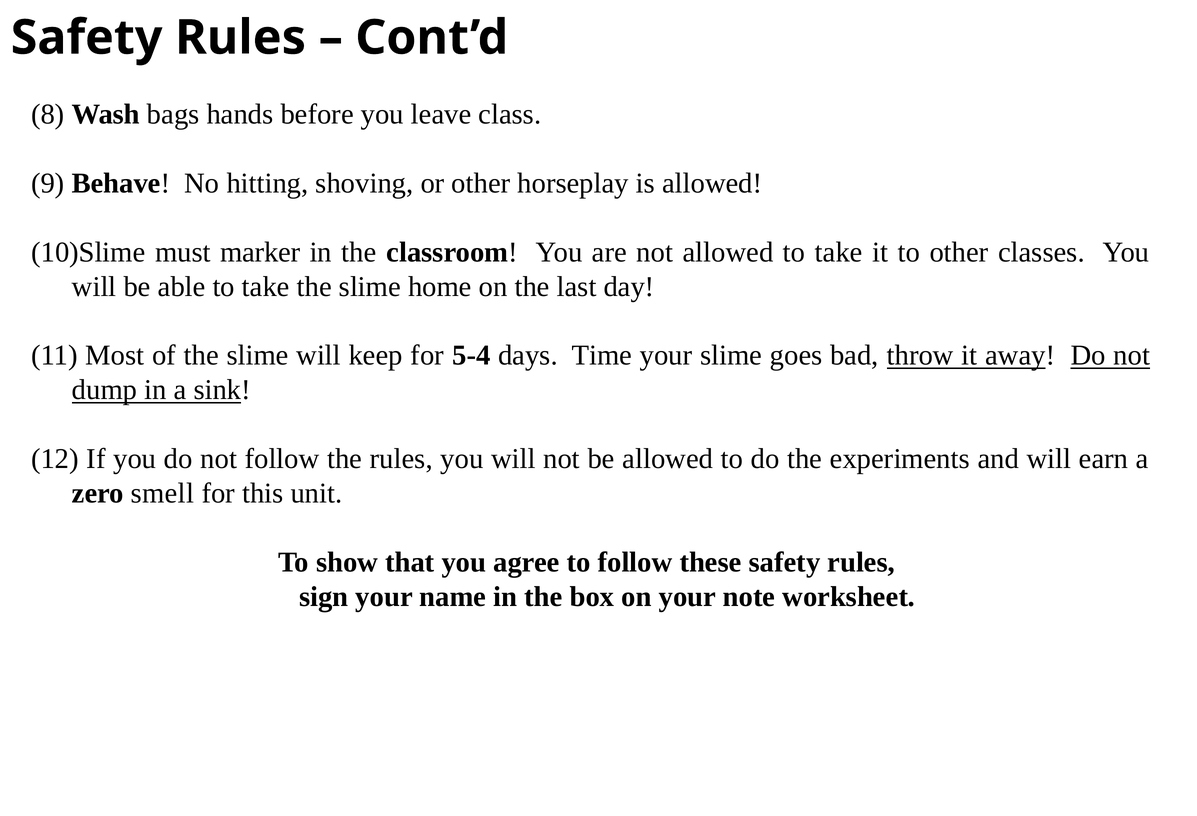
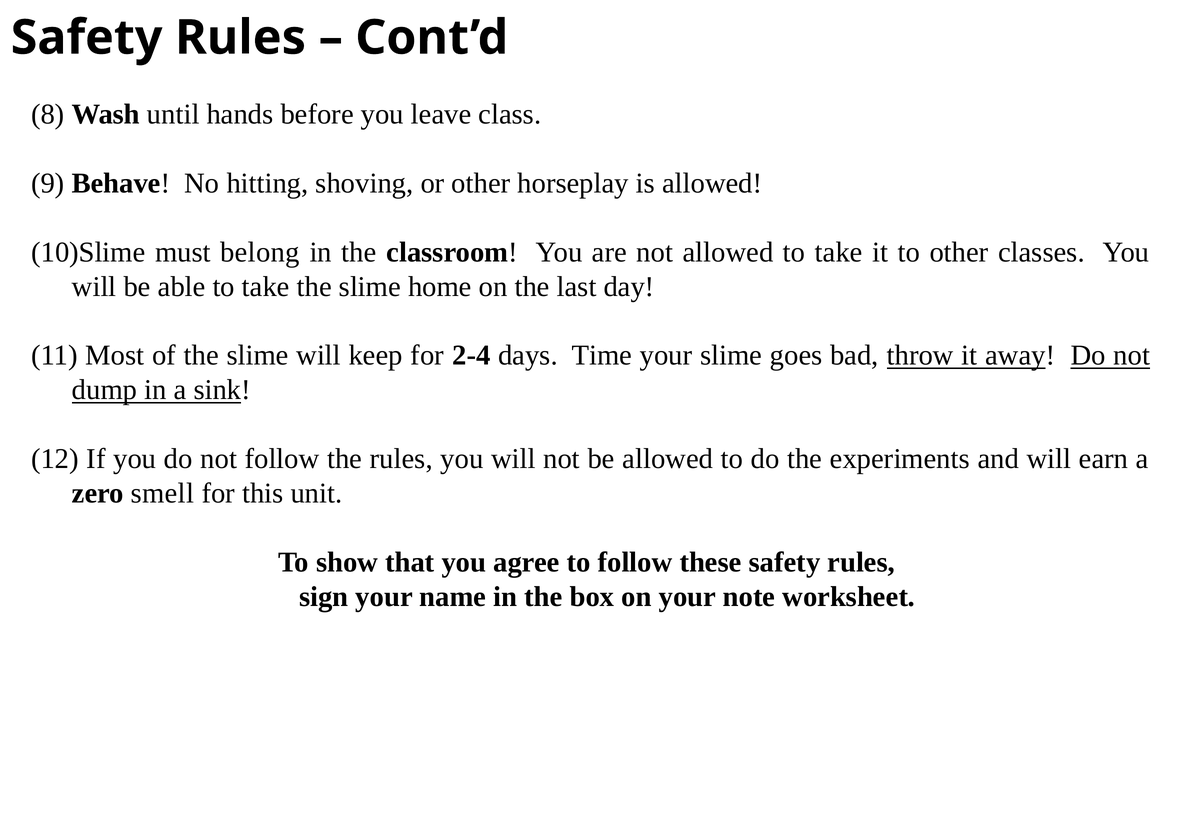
bags: bags -> until (173, 114)
marker: marker -> belong (260, 252)
5-4: 5-4 -> 2-4 (471, 356)
